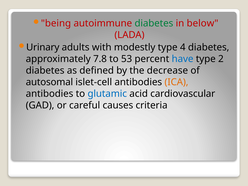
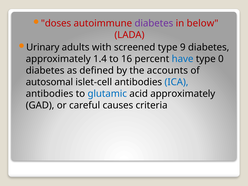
being: being -> doses (56, 23)
diabetes colour: green -> purple (154, 23)
modestly: modestly -> screened (135, 47)
4: 4 -> 9 (183, 47)
7.8: 7.8 -> 1.4 (100, 59)
53: 53 -> 16 (127, 59)
2: 2 -> 0 (221, 59)
decrease: decrease -> accounts (167, 71)
ICA colour: orange -> blue (176, 82)
acid cardiovascular: cardiovascular -> approximately (183, 94)
